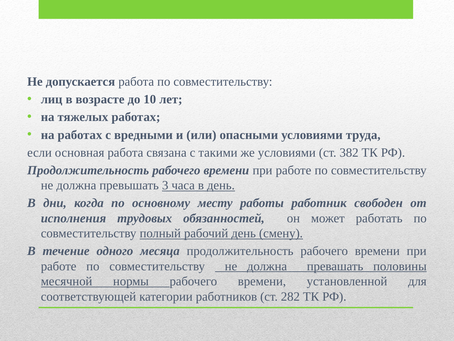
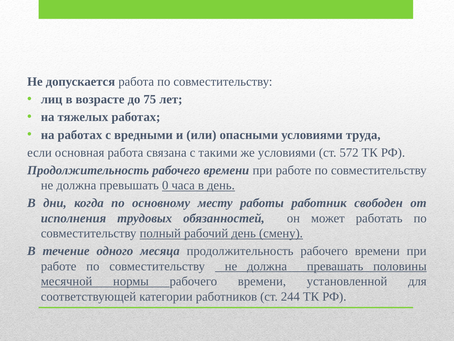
10: 10 -> 75 (150, 99)
382: 382 -> 572 (349, 152)
3: 3 -> 0 (165, 185)
282: 282 -> 244 (290, 296)
